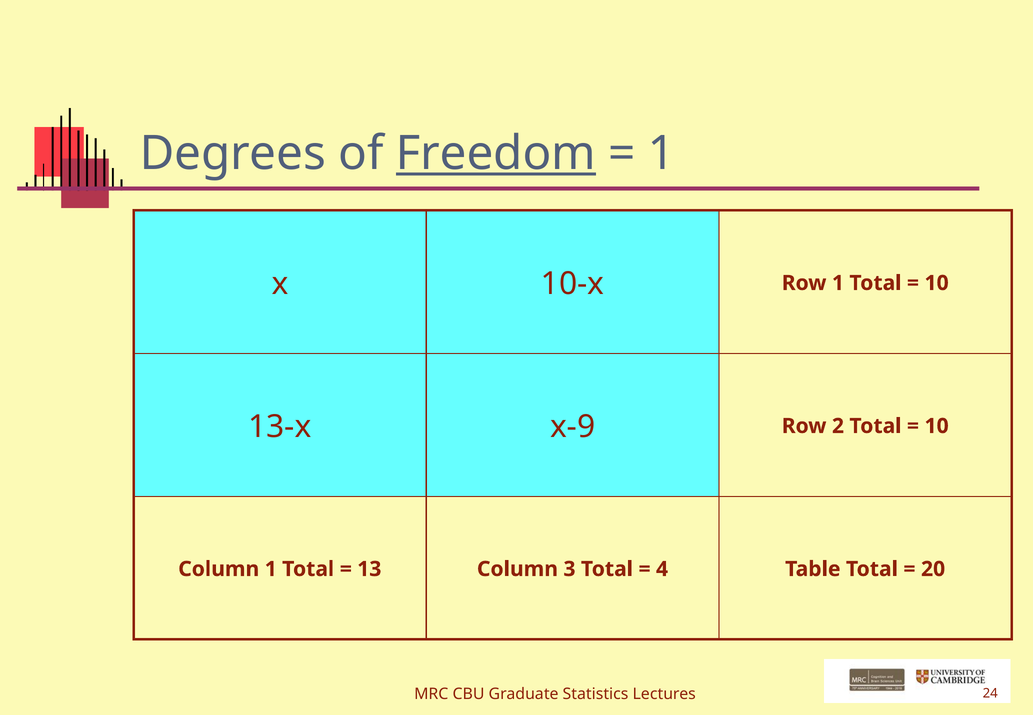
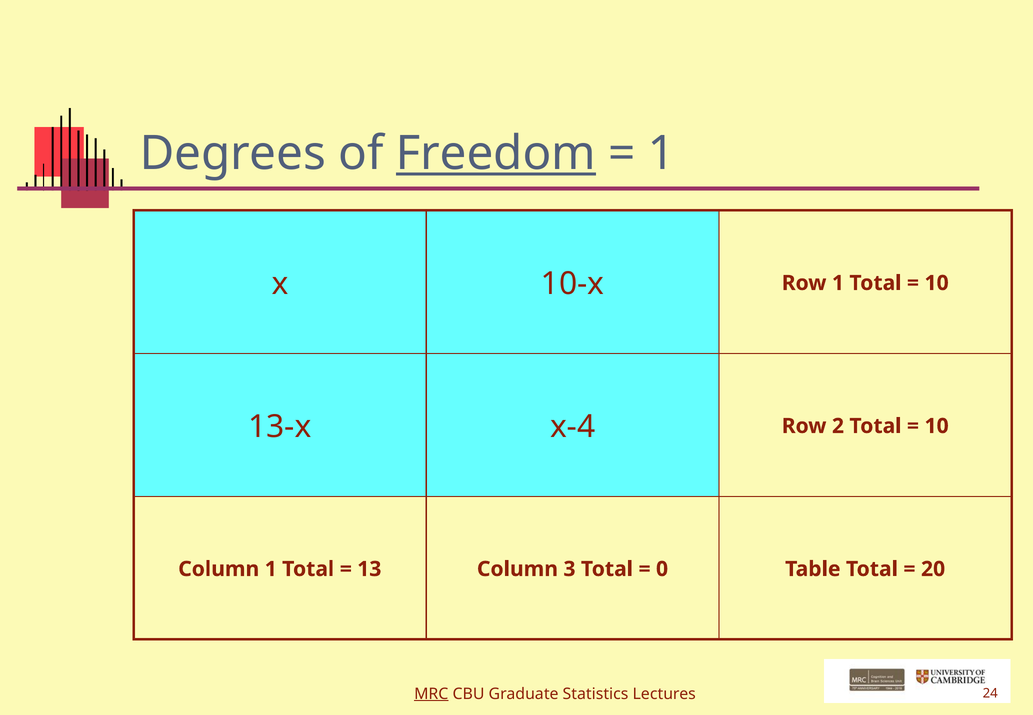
x-9: x-9 -> x-4 (573, 427)
4: 4 -> 0 (662, 569)
MRC underline: none -> present (431, 694)
